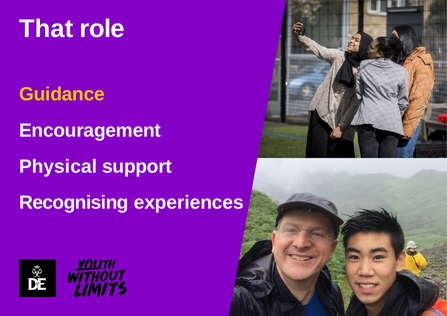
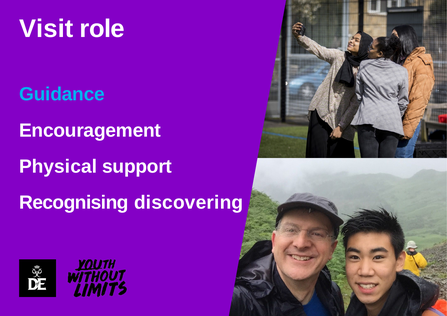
That: That -> Visit (46, 29)
Guidance colour: yellow -> light blue (62, 94)
experiences: experiences -> discovering (189, 203)
